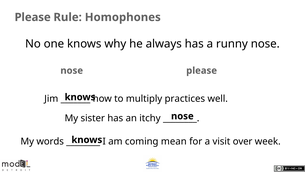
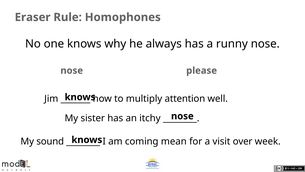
Please: Please -> Eraser (33, 17)
practices: practices -> attention (185, 98)
words: words -> sound (50, 141)
